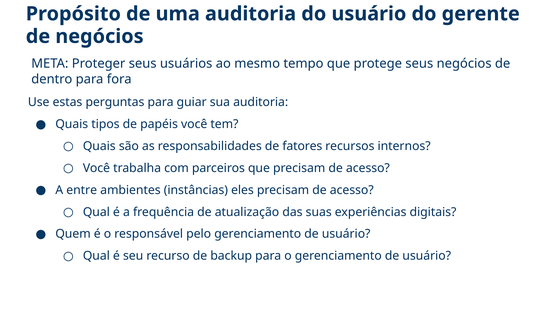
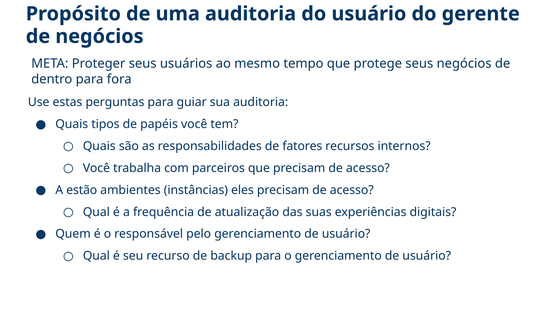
entre: entre -> estão (82, 190)
